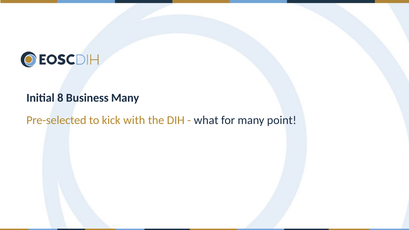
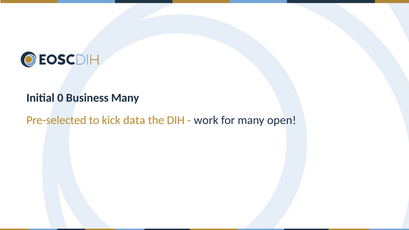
8: 8 -> 0 (60, 98)
with: with -> data (134, 120)
what: what -> work (206, 120)
point: point -> open (282, 120)
